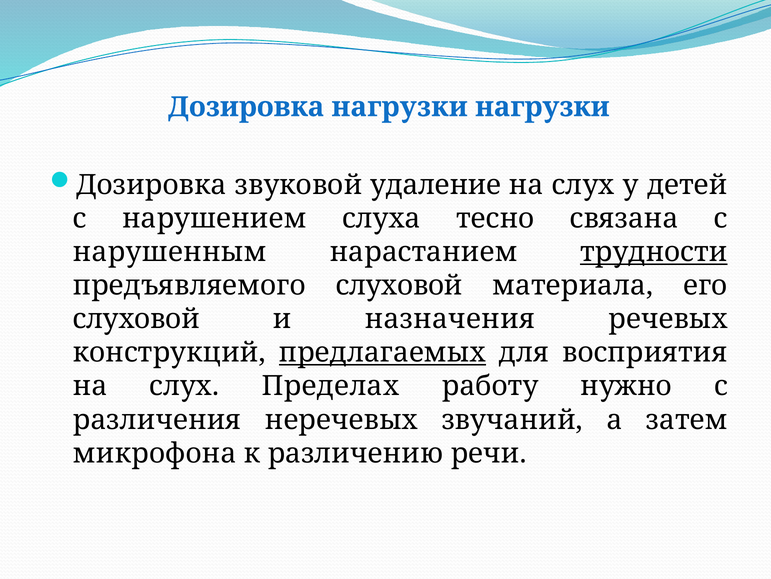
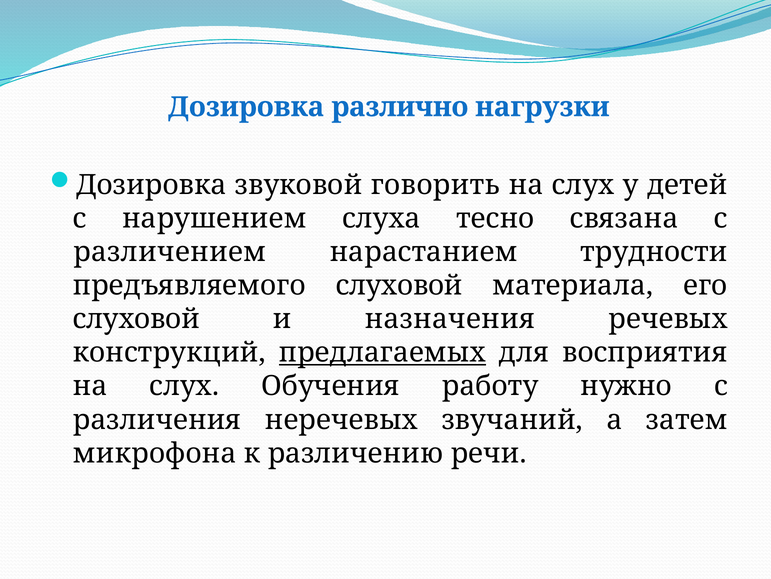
Дозировка нагрузки: нагрузки -> различно (400, 107)
удаление: удаление -> говорить (435, 185)
нарушенным: нарушенным -> различением (170, 252)
трудности underline: present -> none (654, 252)
Пределах: Пределах -> Обучения (330, 386)
